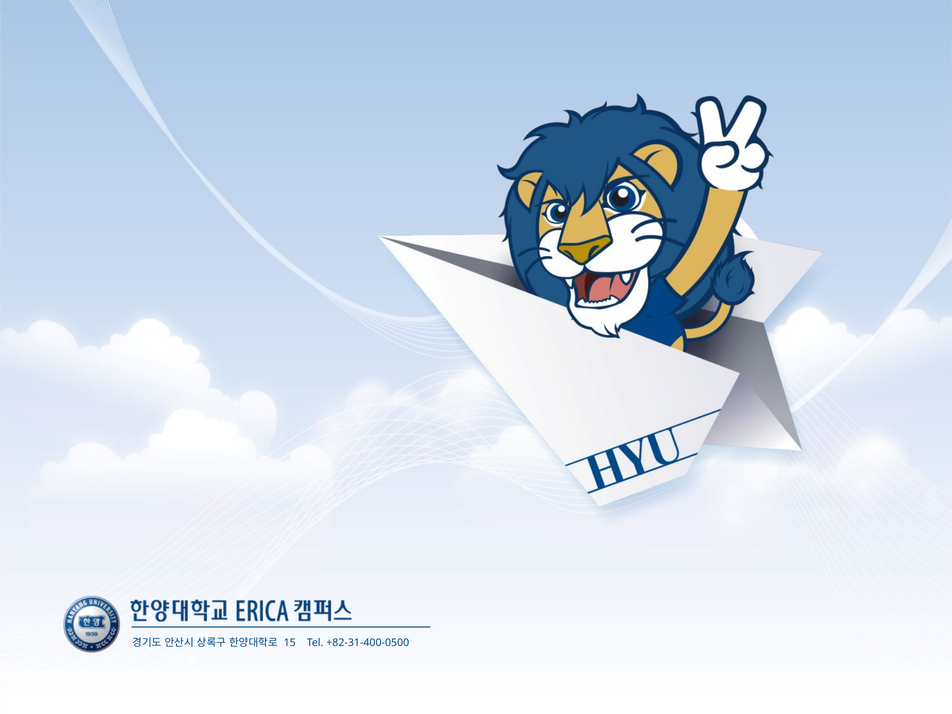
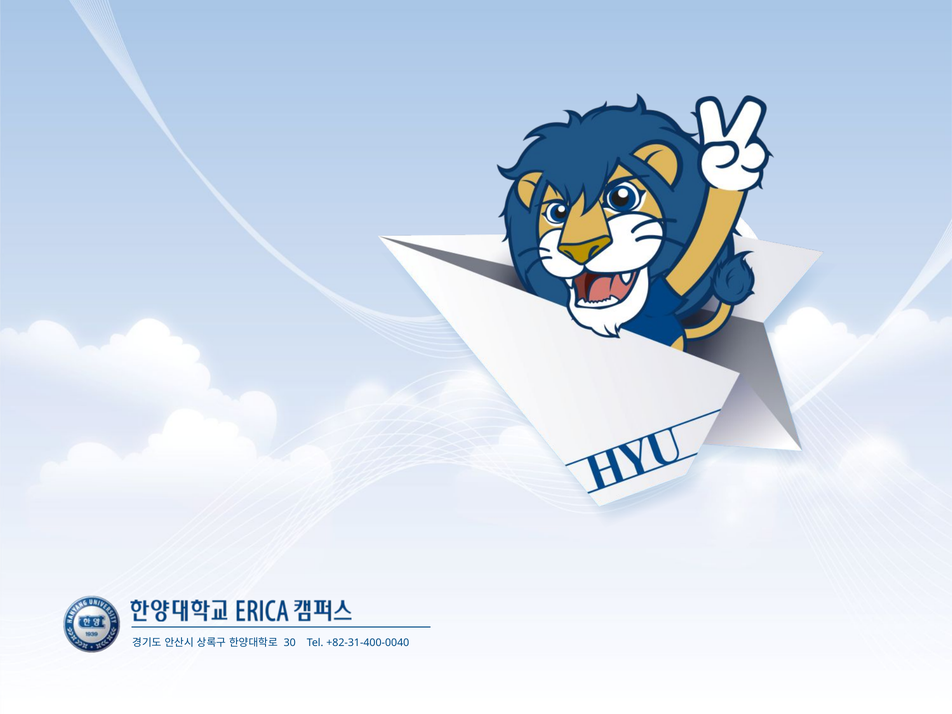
15: 15 -> 30 (290, 643)
+82-31-400-0500: +82-31-400-0500 -> +82-31-400-0040 (368, 643)
